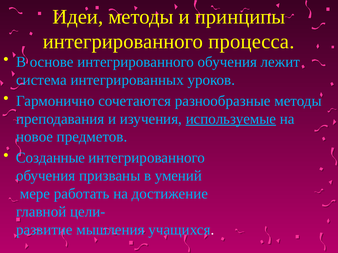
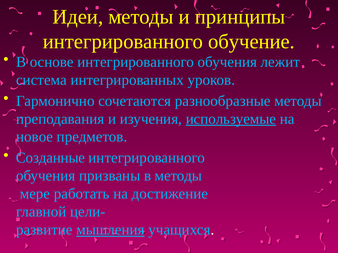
процесса: процесса -> обучение (252, 42)
в умений: умений -> методы (178, 176)
мышления underline: none -> present (110, 230)
